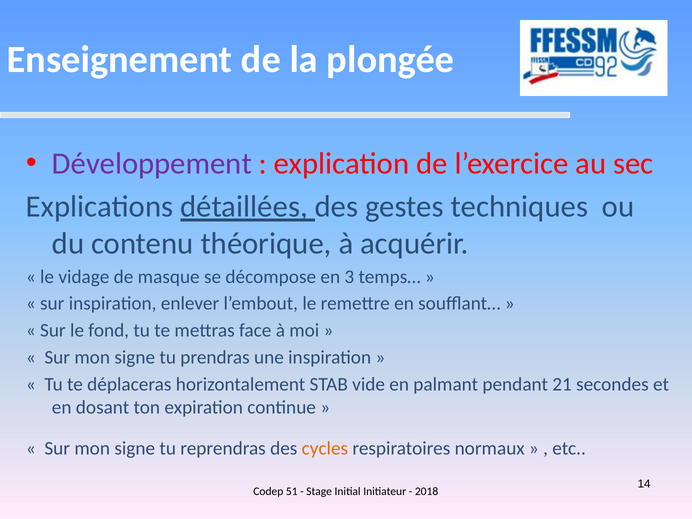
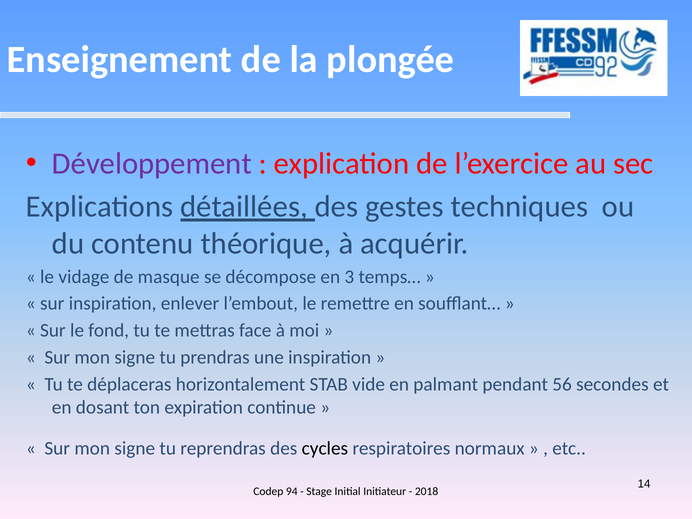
21: 21 -> 56 (562, 384)
cycles colour: orange -> black (325, 448)
51: 51 -> 94 (292, 491)
